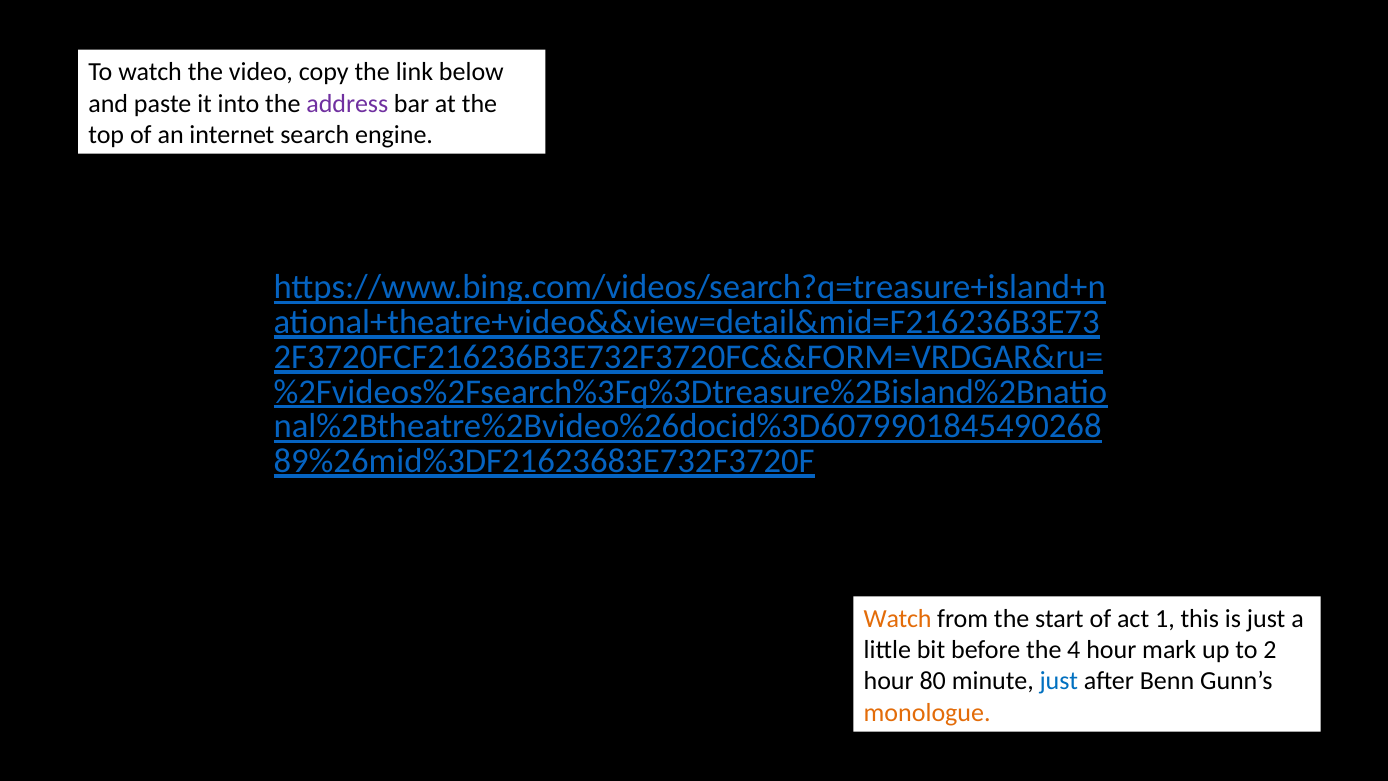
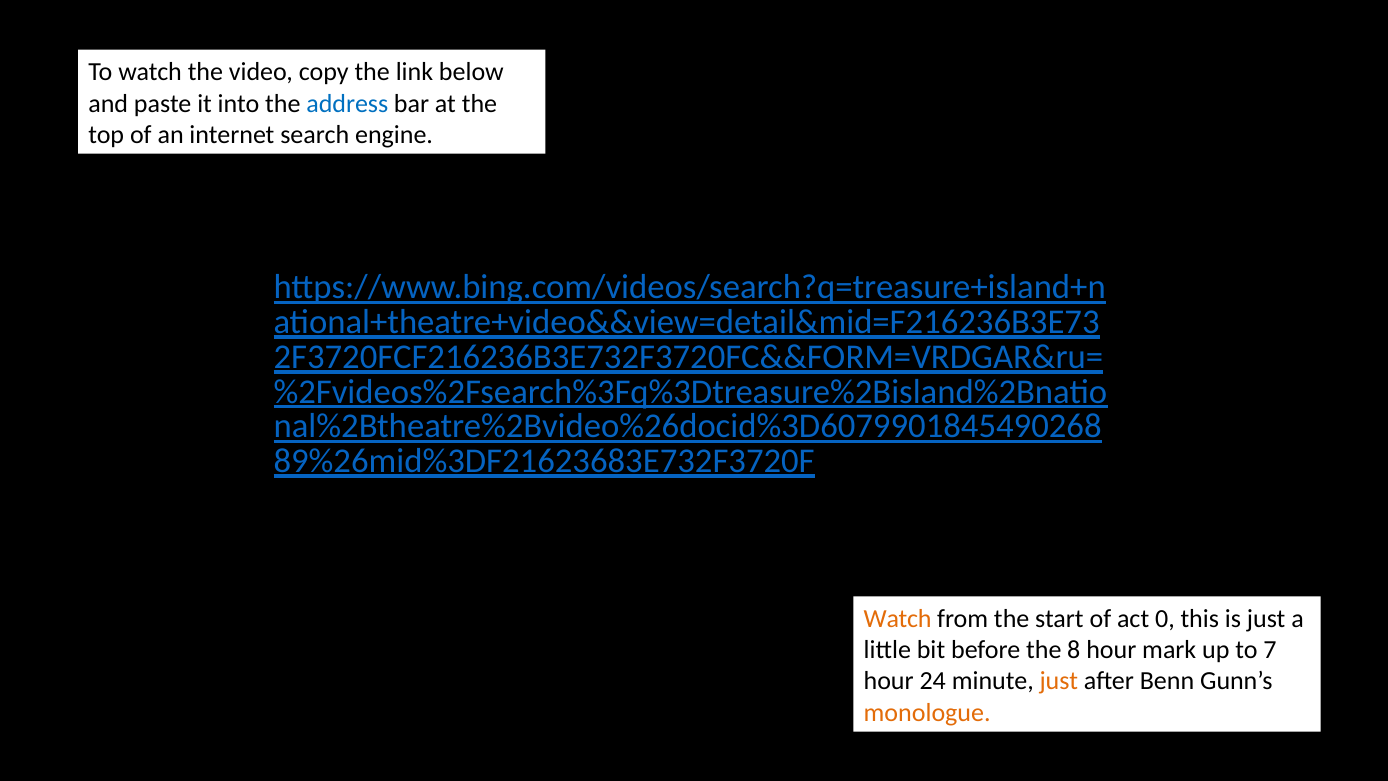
address colour: purple -> blue (347, 103)
1: 1 -> 0 (1165, 619)
4: 4 -> 8 (1074, 650)
2: 2 -> 7 (1270, 650)
80: 80 -> 24 (933, 681)
just colour: blue -> orange (1059, 681)
